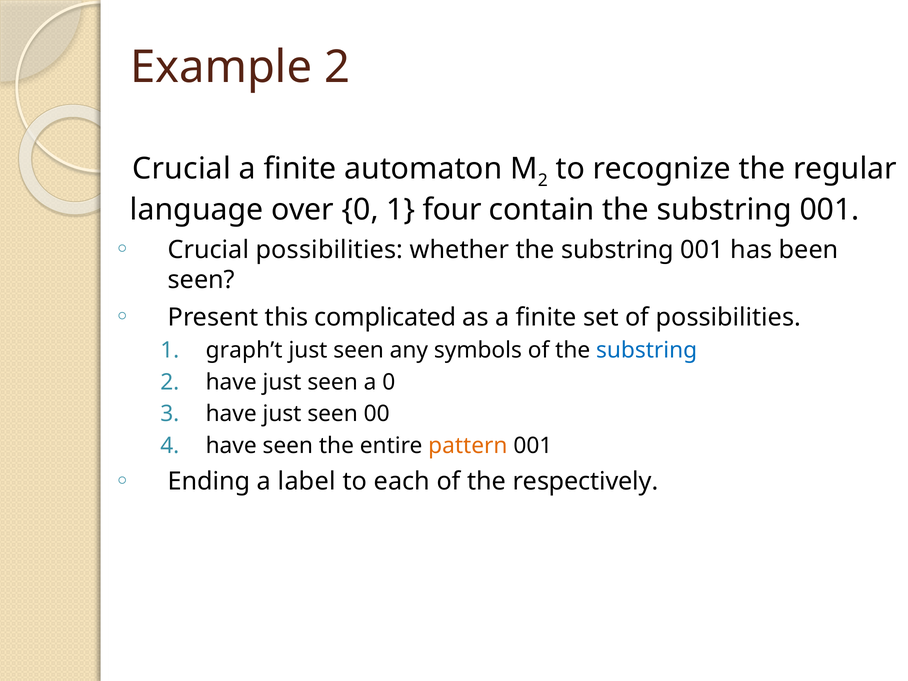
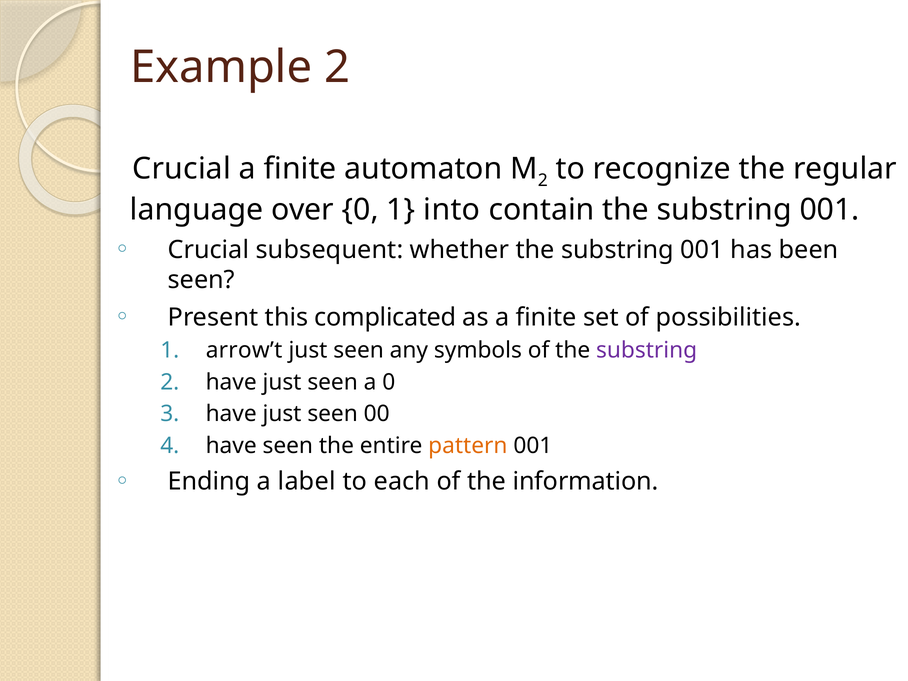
four: four -> into (452, 210)
Crucial possibilities: possibilities -> subsequent (330, 250)
graph’t: graph’t -> arrow’t (244, 350)
substring colour: blue -> purple (647, 350)
respectively: respectively -> information (585, 482)
